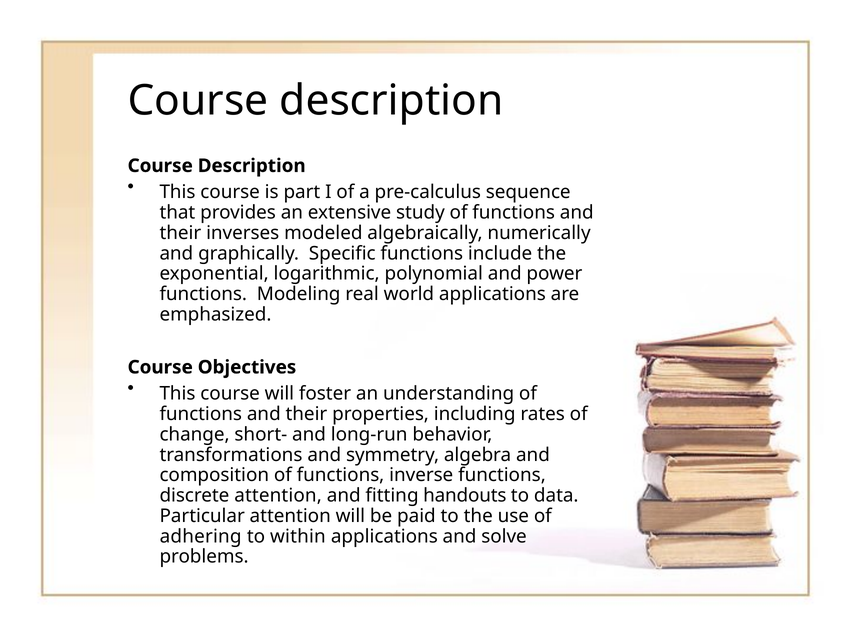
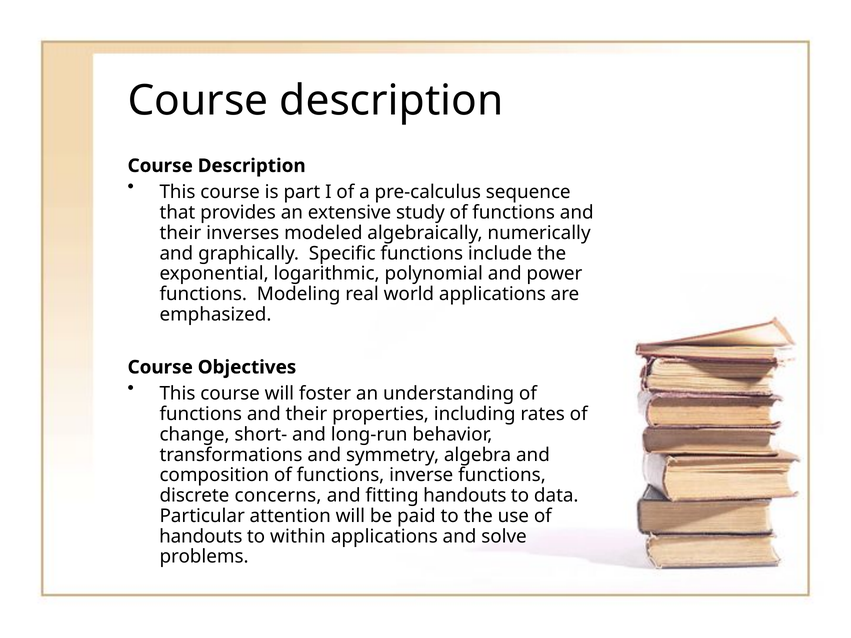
discrete attention: attention -> concerns (278, 496)
adhering: adhering -> handouts (201, 537)
